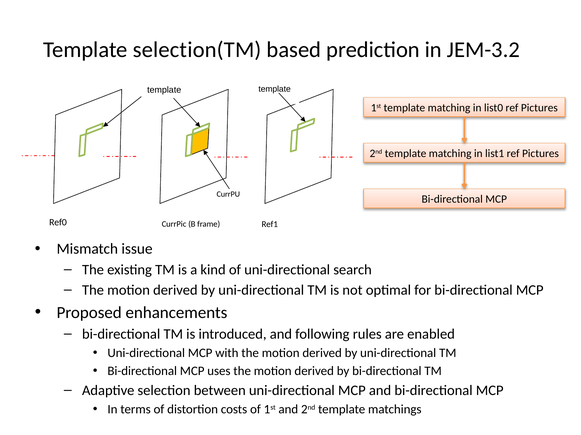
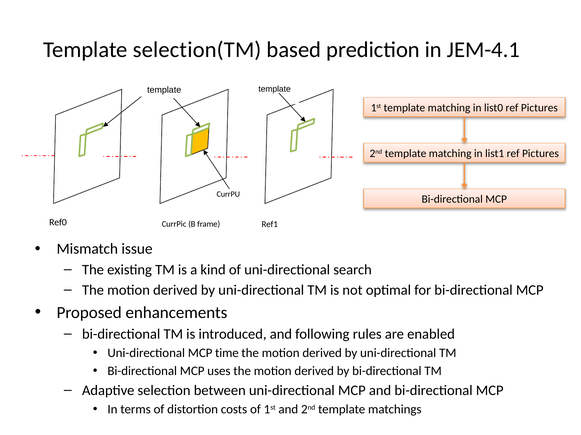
JEM-3.2: JEM-3.2 -> JEM-4.1 (483, 50)
with: with -> time (227, 354)
